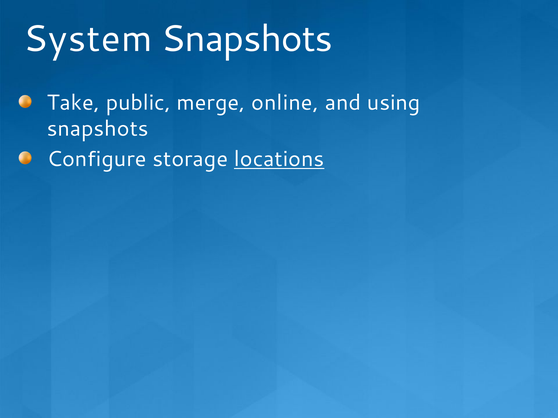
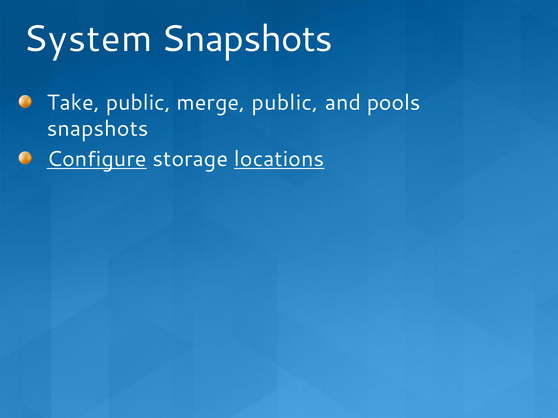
merge online: online -> public (285, 103)
using: using -> pools (394, 103)
Configure underline: none -> present (97, 159)
